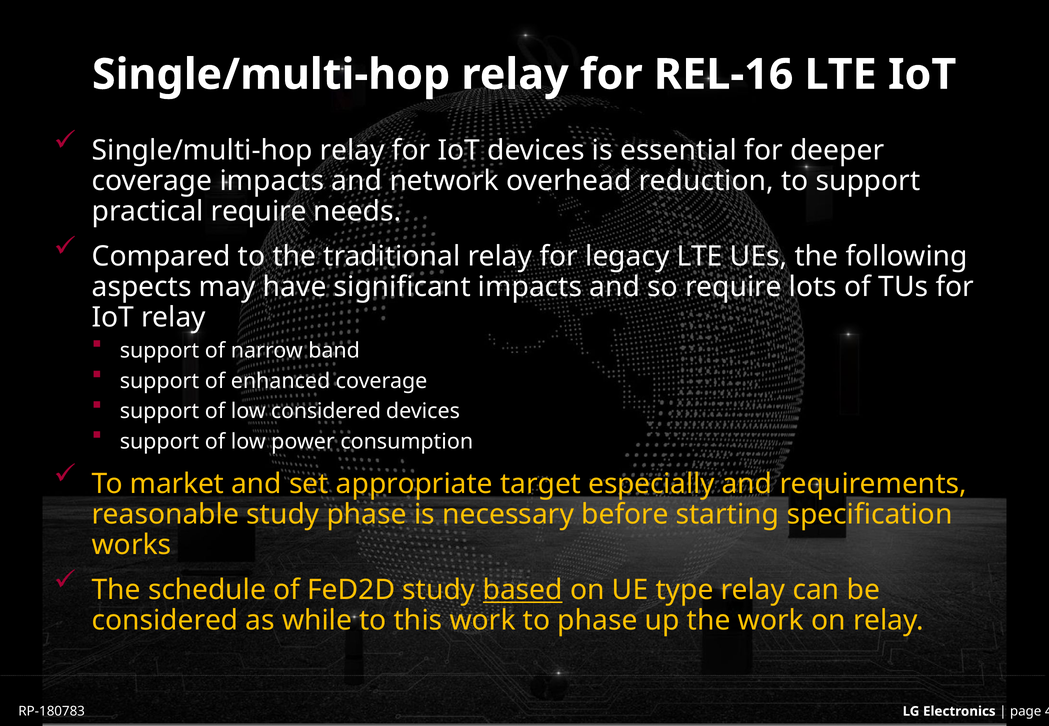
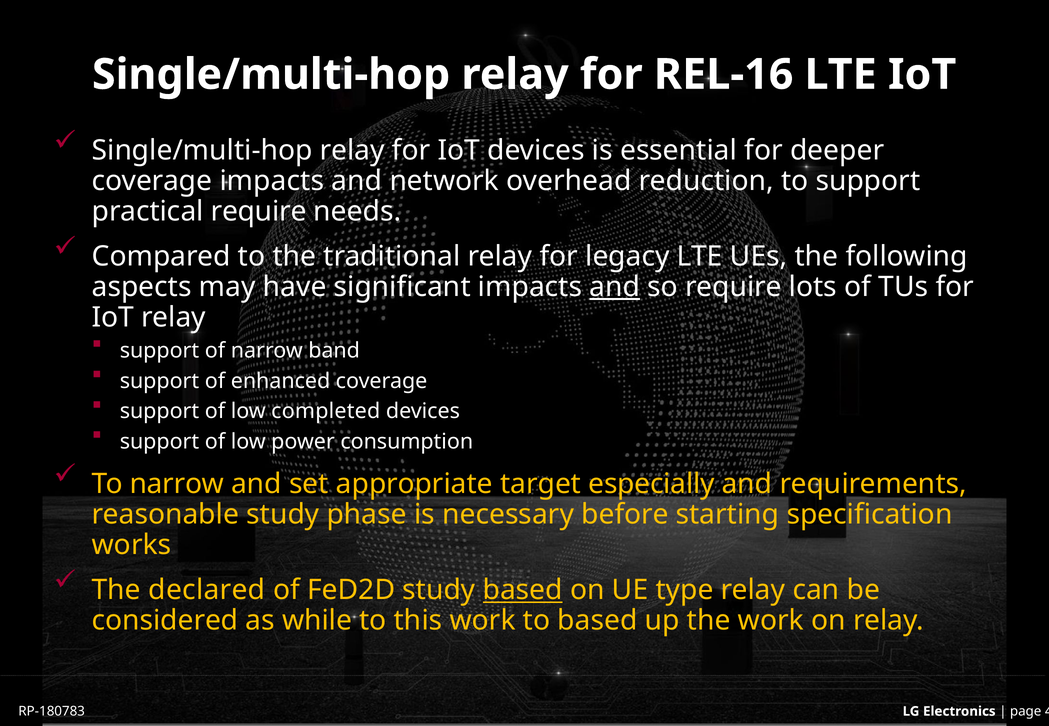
and underline: none -> present (615, 287)
low considered: considered -> completed (326, 412)
To market: market -> narrow (177, 484)
schedule: schedule -> declared (207, 590)
to phase: phase -> based (598, 621)
